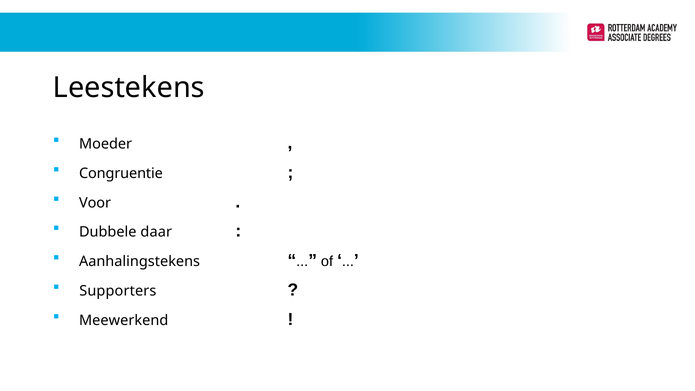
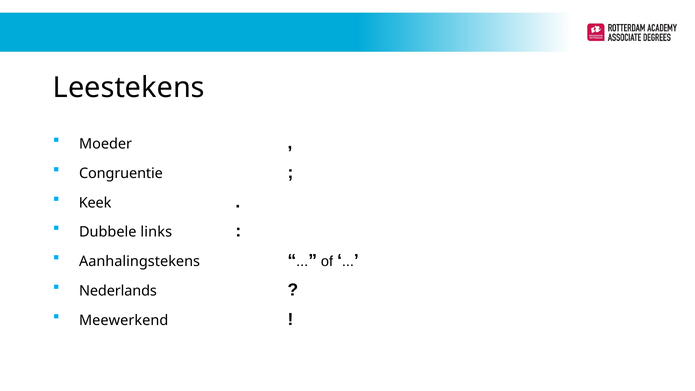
Voor: Voor -> Keek (95, 203)
daar: daar -> links (156, 232)
Supporters: Supporters -> Nederlands (118, 291)
